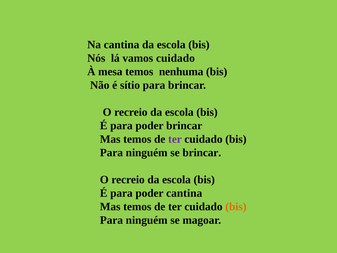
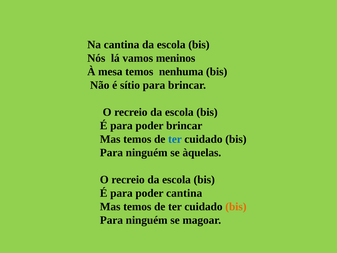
vamos cuidado: cuidado -> meninos (176, 58)
ter colour: purple -> blue (175, 139)
se brincar: brincar -> àquelas (202, 153)
